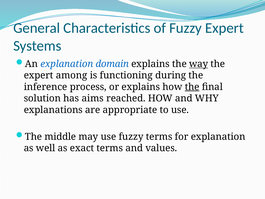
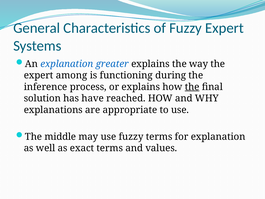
domain: domain -> greater (112, 64)
way underline: present -> none (199, 64)
aims: aims -> have (93, 98)
